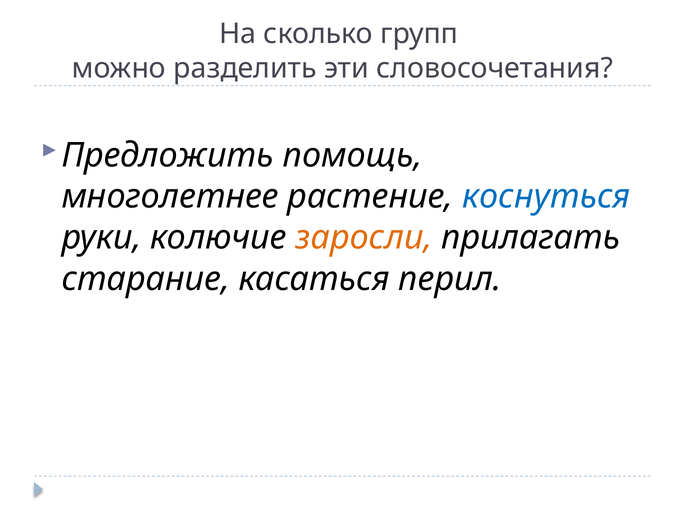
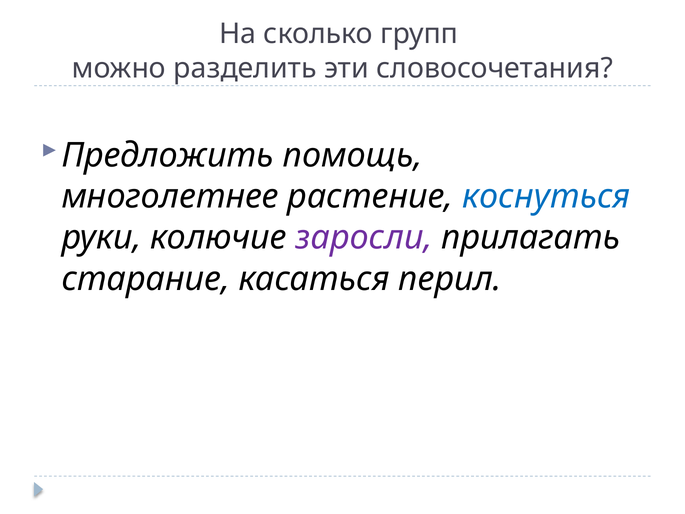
заросли colour: orange -> purple (364, 237)
